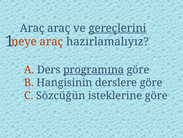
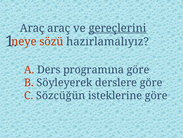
araç: araç -> sözü (51, 41)
programına underline: present -> none (94, 69)
Hangisinin: Hangisinin -> Söyleyerek (64, 82)
